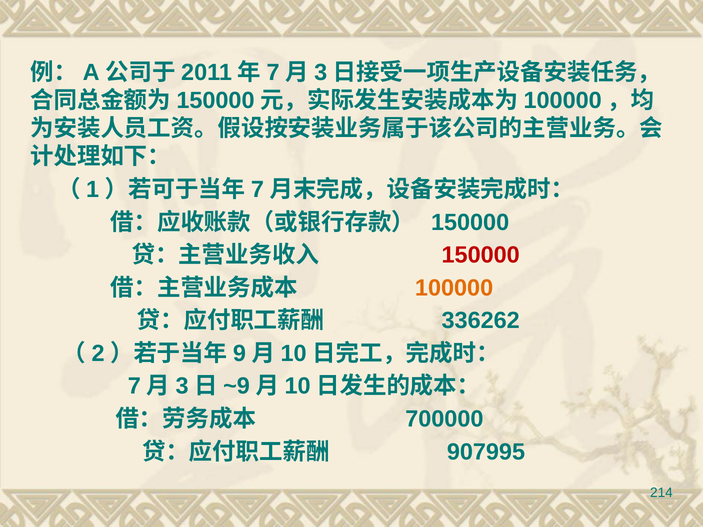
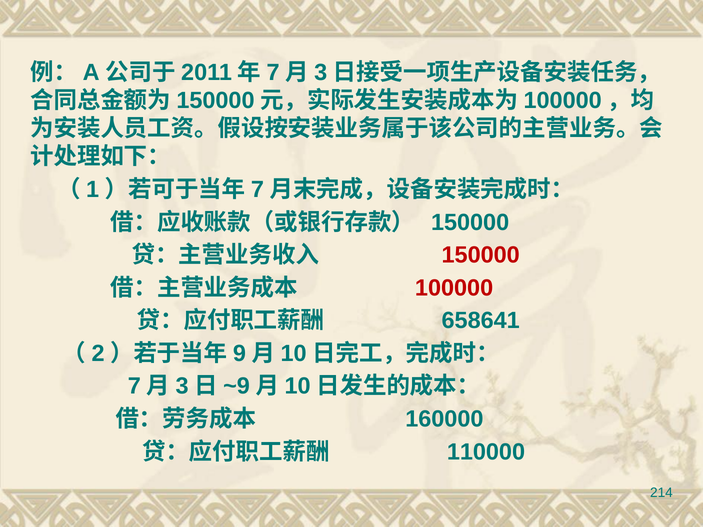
100000 colour: orange -> red (454, 288)
336262: 336262 -> 658641 (481, 321)
700000: 700000 -> 160000 (444, 419)
907995: 907995 -> 110000 (486, 452)
